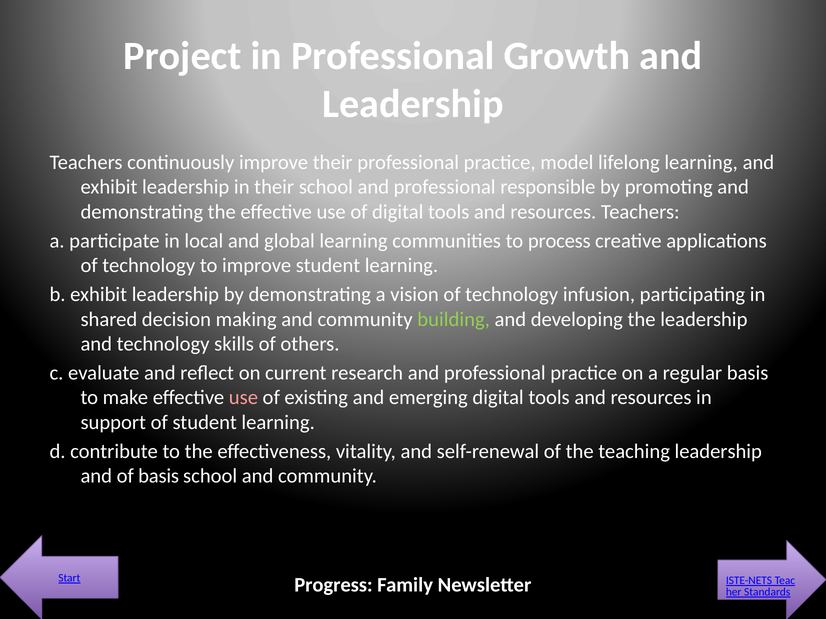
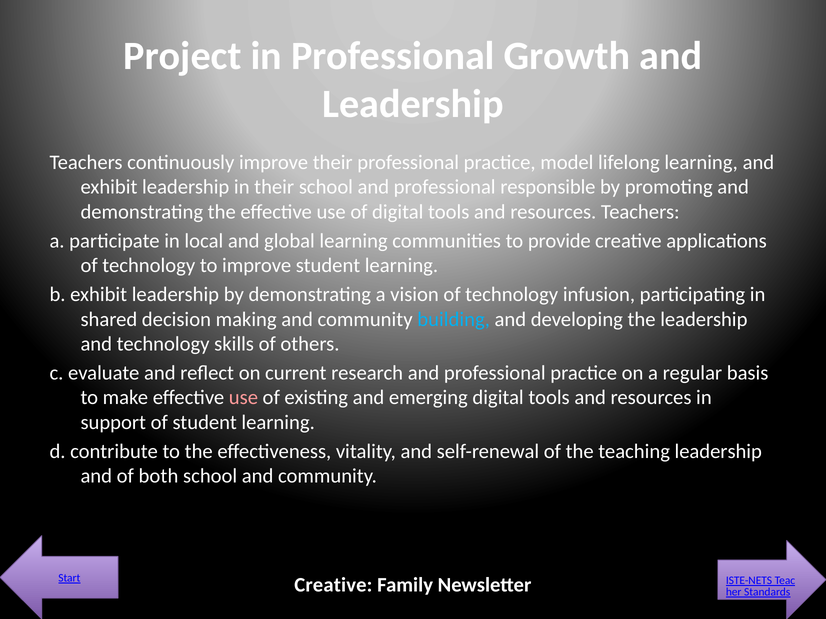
process: process -> provide (559, 241)
building colour: light green -> light blue (454, 319)
of basis: basis -> both (158, 476)
Start Progress: Progress -> Creative (333, 585)
